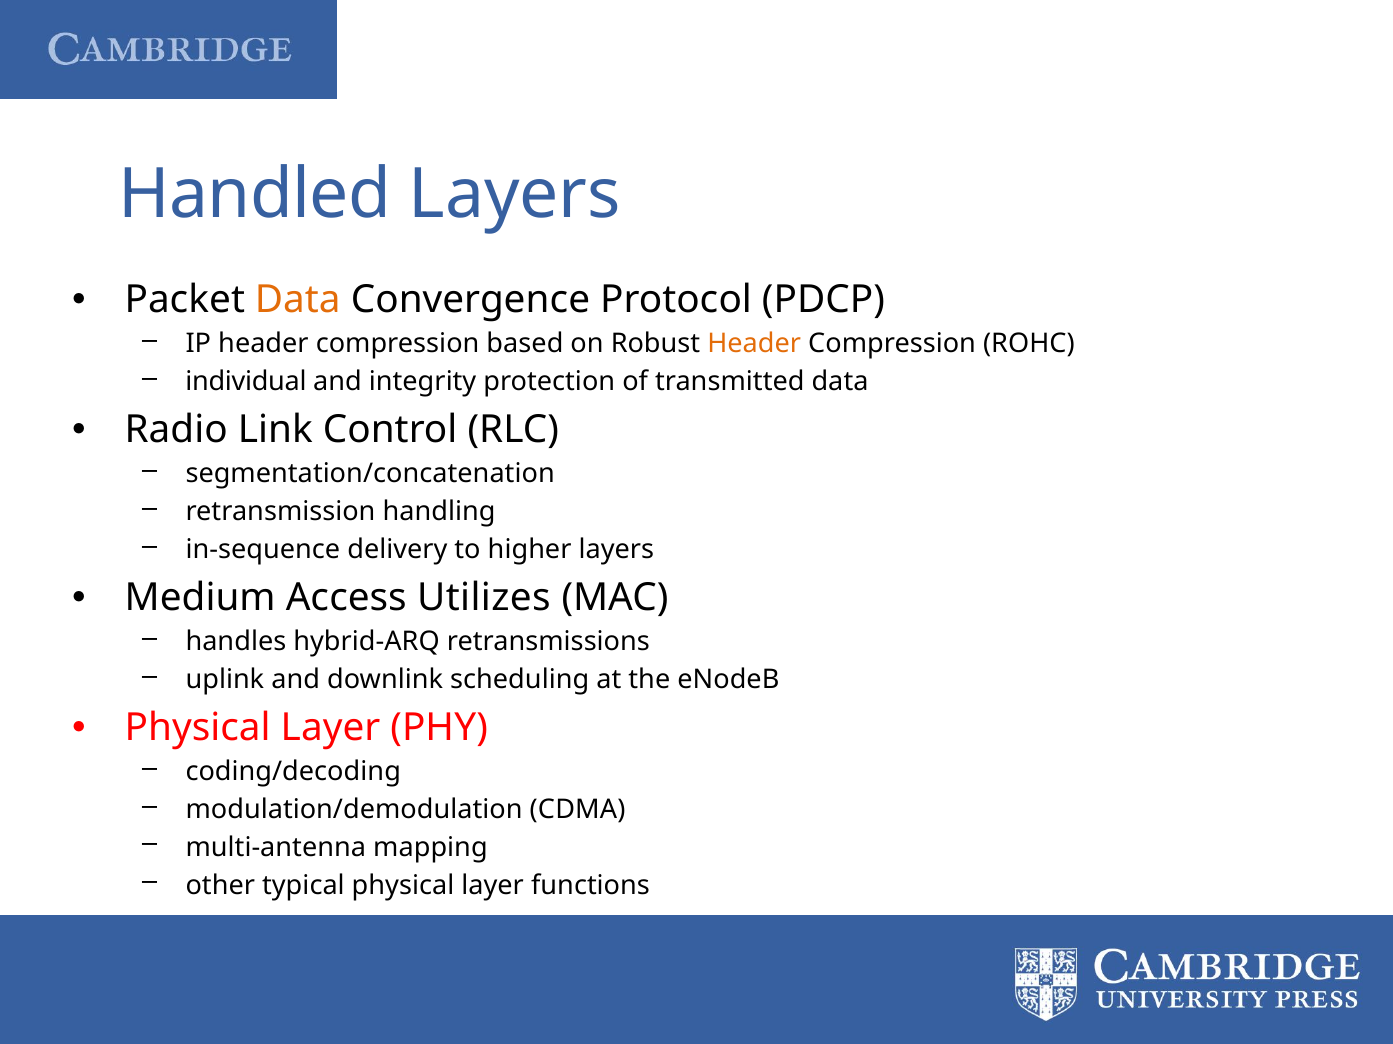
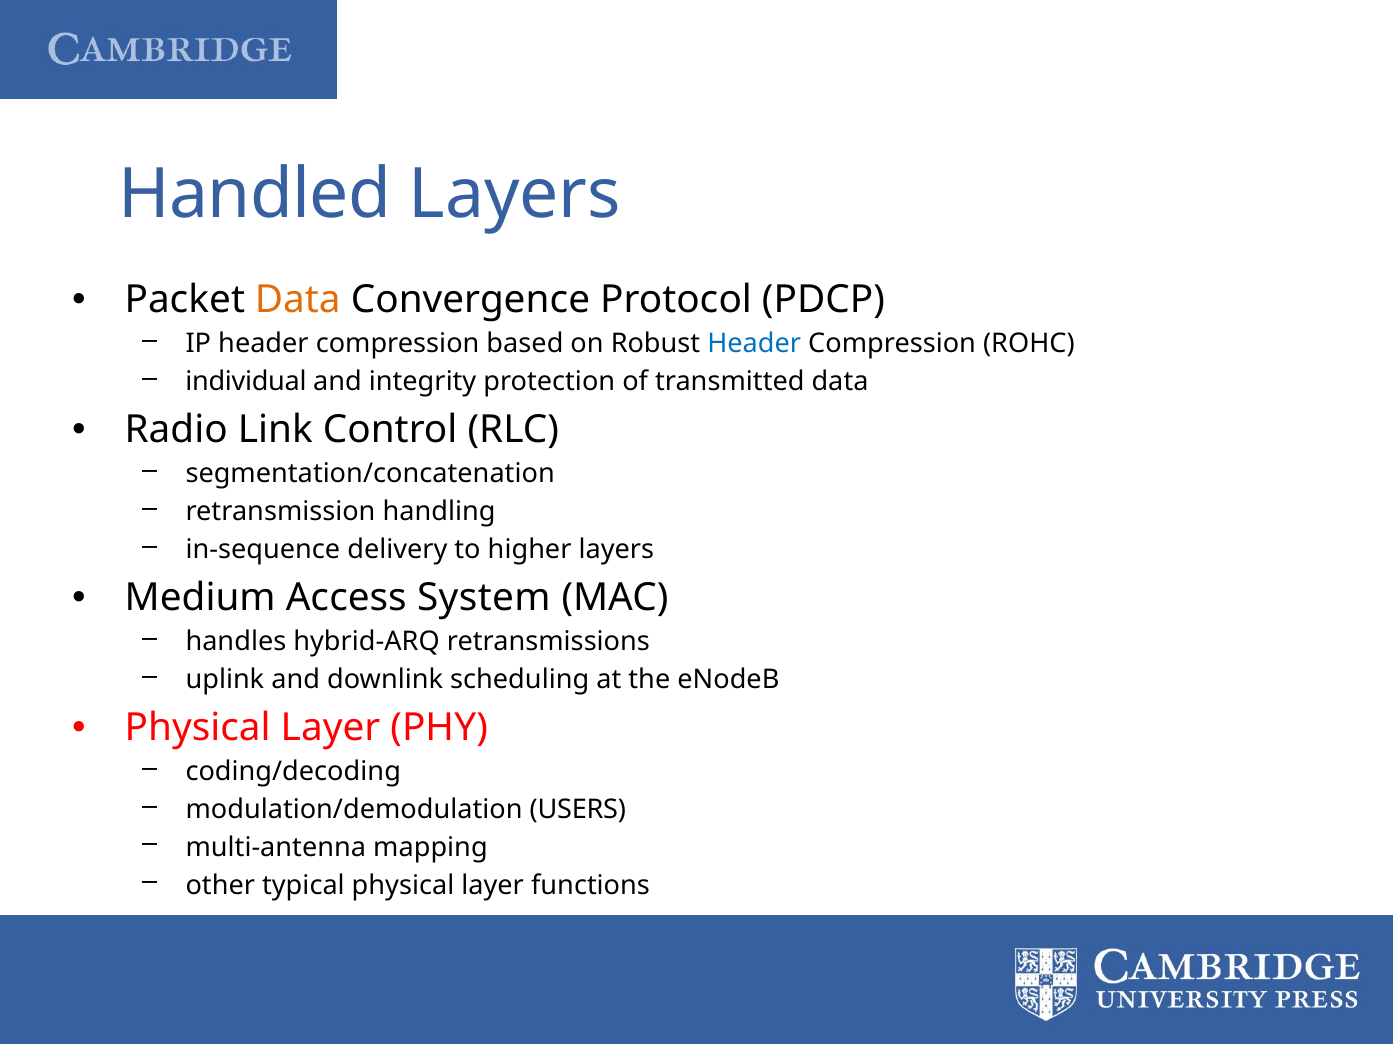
Header colour: orange -> blue (754, 344)
Utilizes: Utilizes -> System (484, 598)
CDMA: CDMA -> USERS (578, 810)
